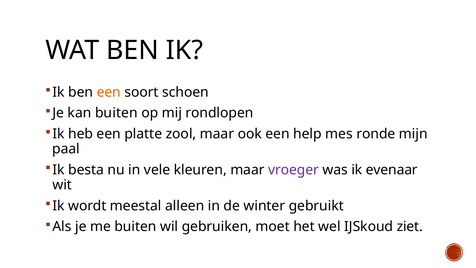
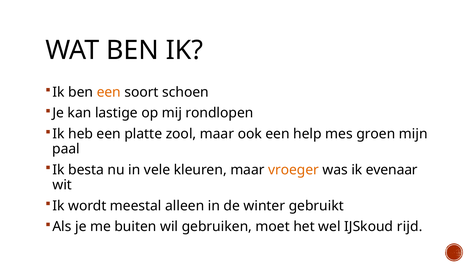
kan buiten: buiten -> lastige (116, 113)
ronde: ronde -> groen (376, 134)
vroeger colour: purple -> orange (294, 170)
ziet: ziet -> rijd (410, 227)
